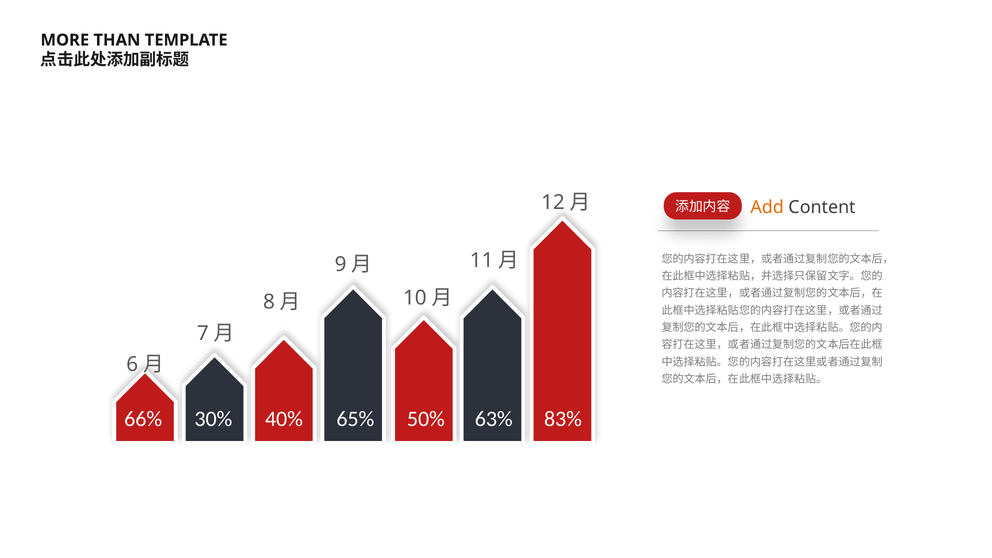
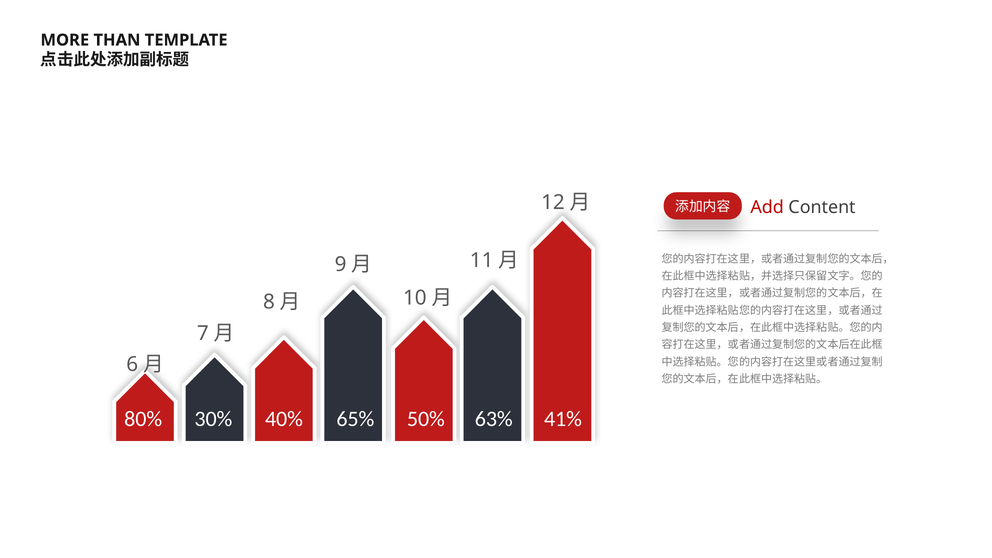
Add colour: orange -> red (767, 207)
66%: 66% -> 80% (143, 419)
83%: 83% -> 41% (563, 419)
